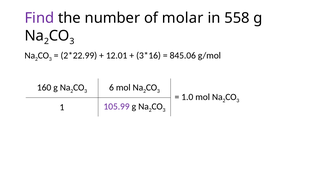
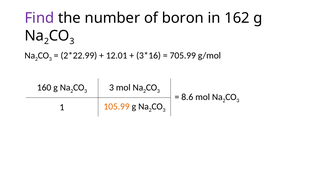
molar: molar -> boron (183, 18)
558: 558 -> 162 (237, 18)
845.06: 845.06 -> 705.99 (183, 56)
3 6: 6 -> 3 (111, 88)
1.0: 1.0 -> 8.6 (187, 97)
105.99 colour: purple -> orange (117, 107)
